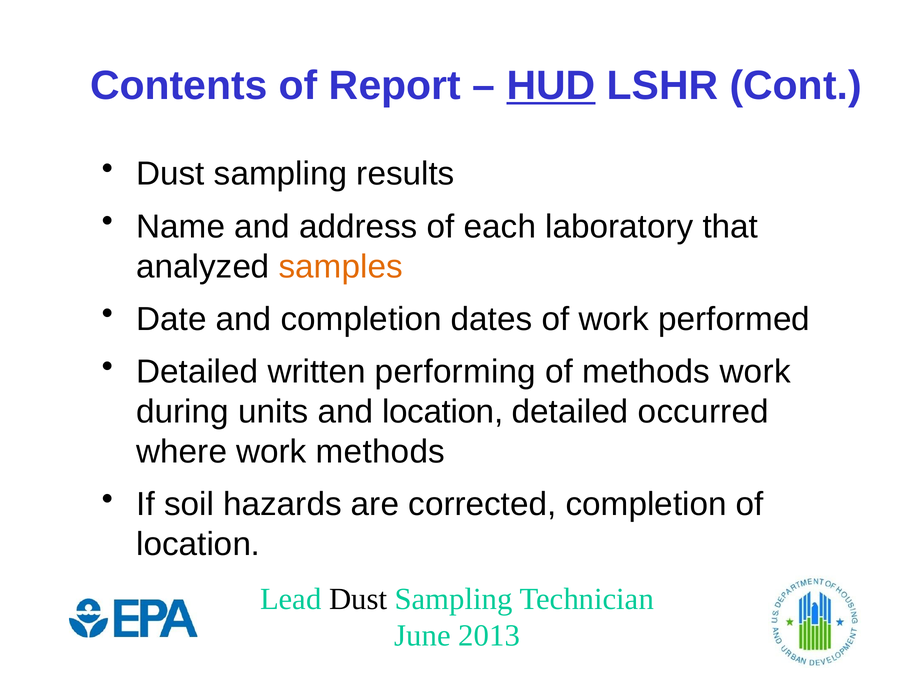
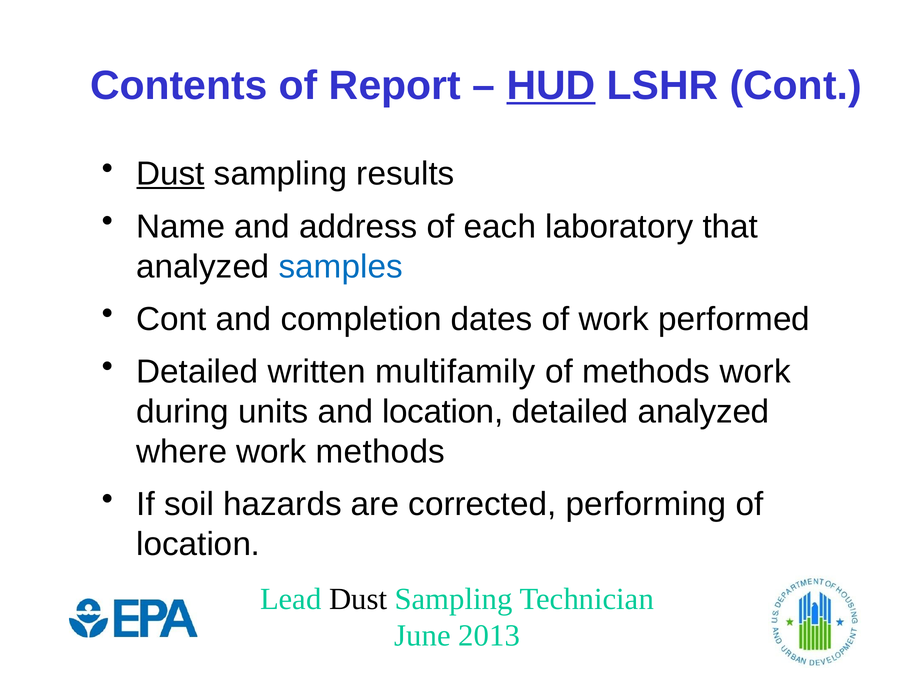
Dust underline: none -> present (171, 174)
samples colour: orange -> blue (341, 267)
Date: Date -> Cont (171, 319)
performing: performing -> multifamily (455, 372)
detailed occurred: occurred -> analyzed (704, 412)
corrected completion: completion -> performing (646, 505)
